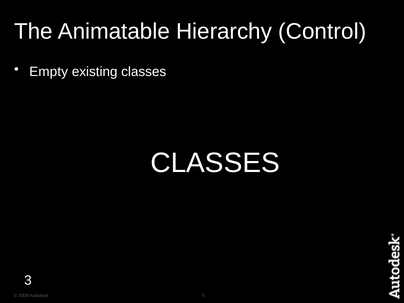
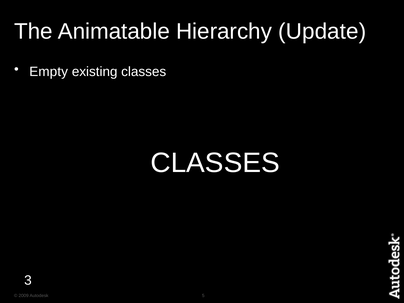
Control: Control -> Update (322, 32)
